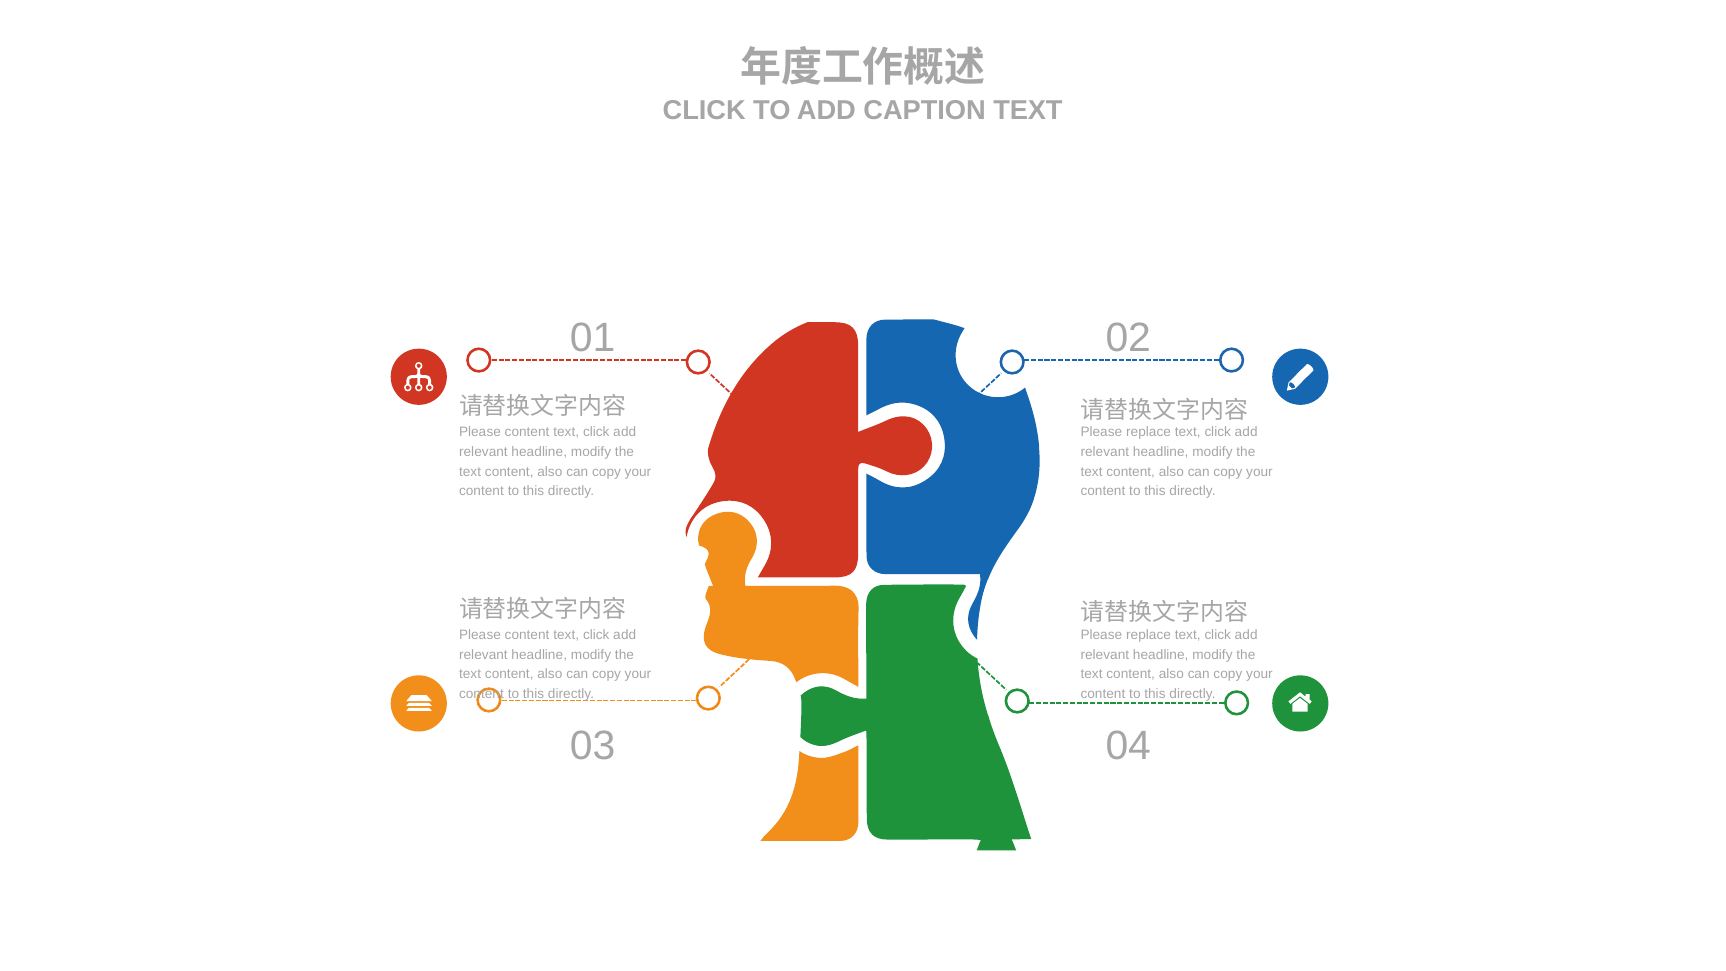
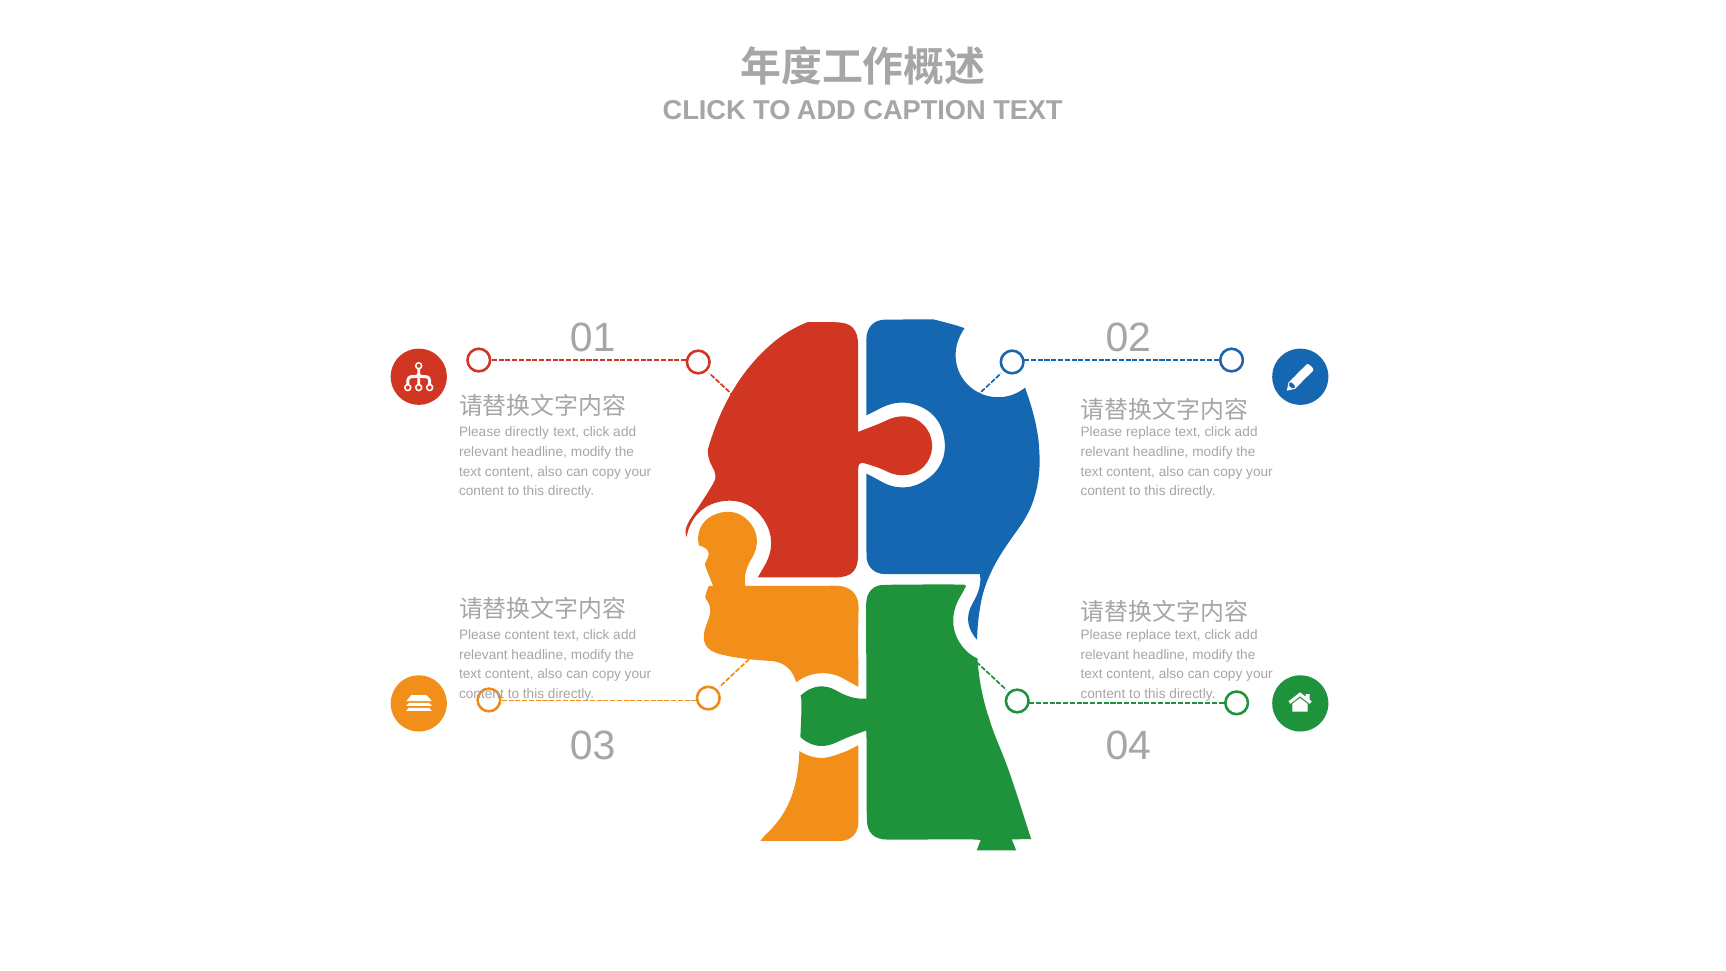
content: content -> directly (527, 432)
